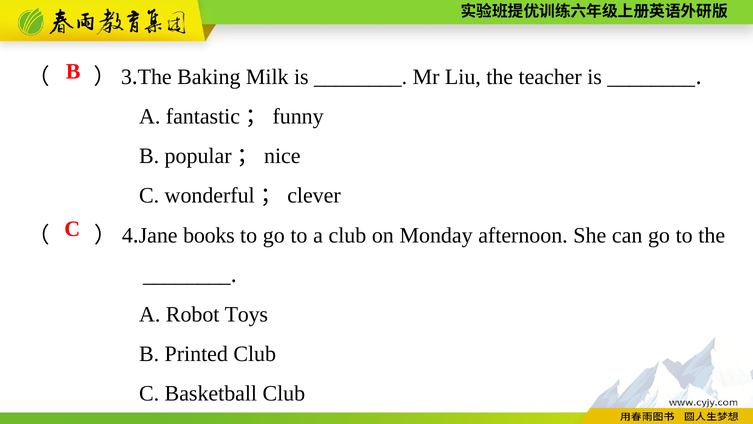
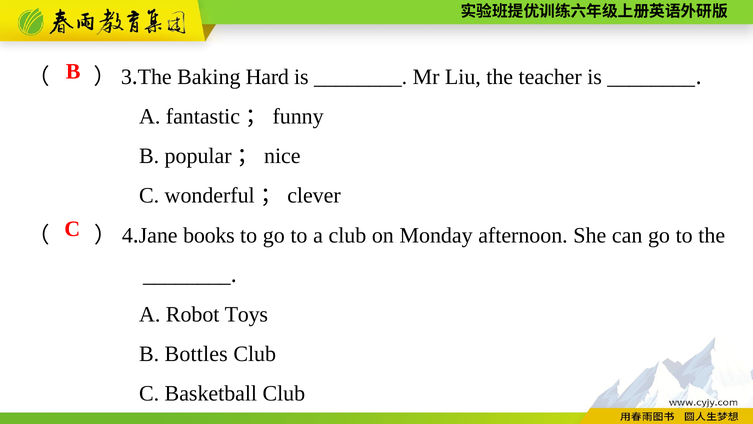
Milk: Milk -> Hard (267, 77)
Printed: Printed -> Bottles (196, 354)
